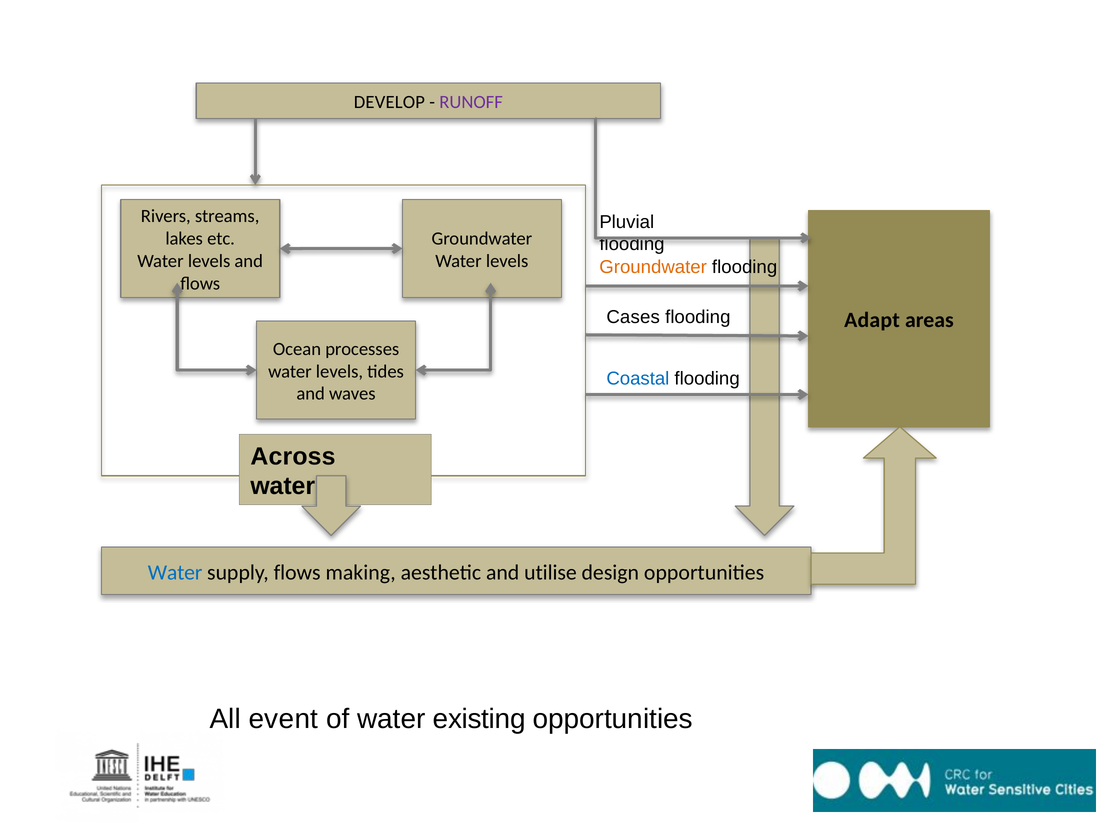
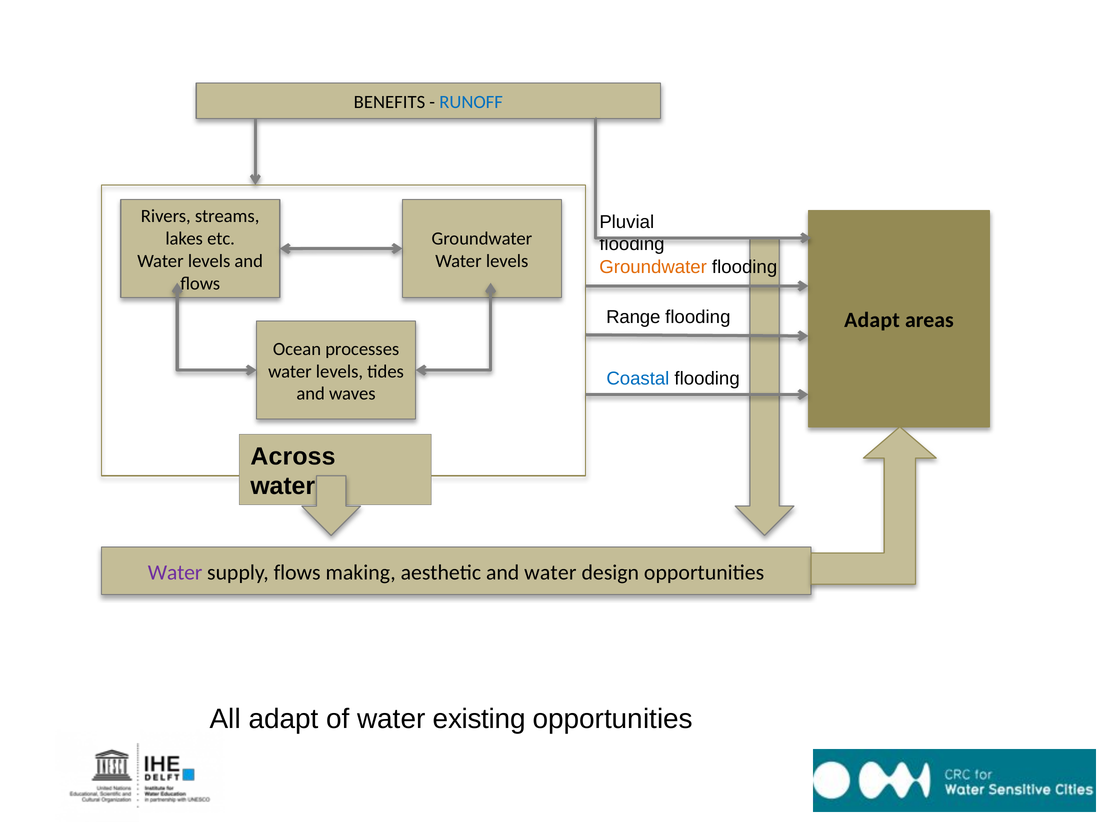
DEVELOP: DEVELOP -> BENEFITS (389, 102)
RUNOFF colour: purple -> blue (471, 102)
Cases: Cases -> Range (633, 317)
Water colour: blue -> purple (175, 572)
and utilise: utilise -> water (550, 572)
All event: event -> adapt (283, 719)
